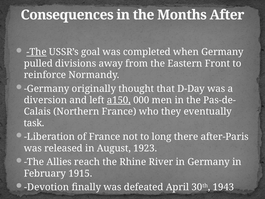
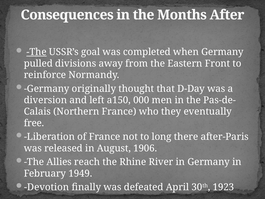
a150 underline: present -> none (119, 100)
task: task -> free (34, 123)
1923: 1923 -> 1906 (145, 148)
1915: 1915 -> 1949 (80, 173)
1943: 1943 -> 1923 (223, 187)
